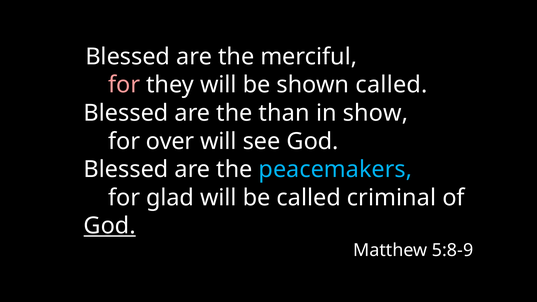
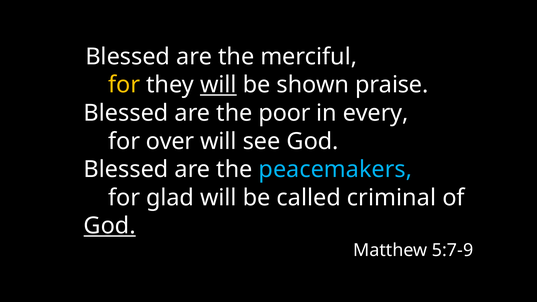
for colour: pink -> yellow (124, 85)
will underline: none -> present (218, 85)
shown called: called -> praise (392, 85)
than: than -> poor (284, 113)
show: show -> every (376, 113)
5:8-9: 5:8-9 -> 5:7-9 (453, 250)
